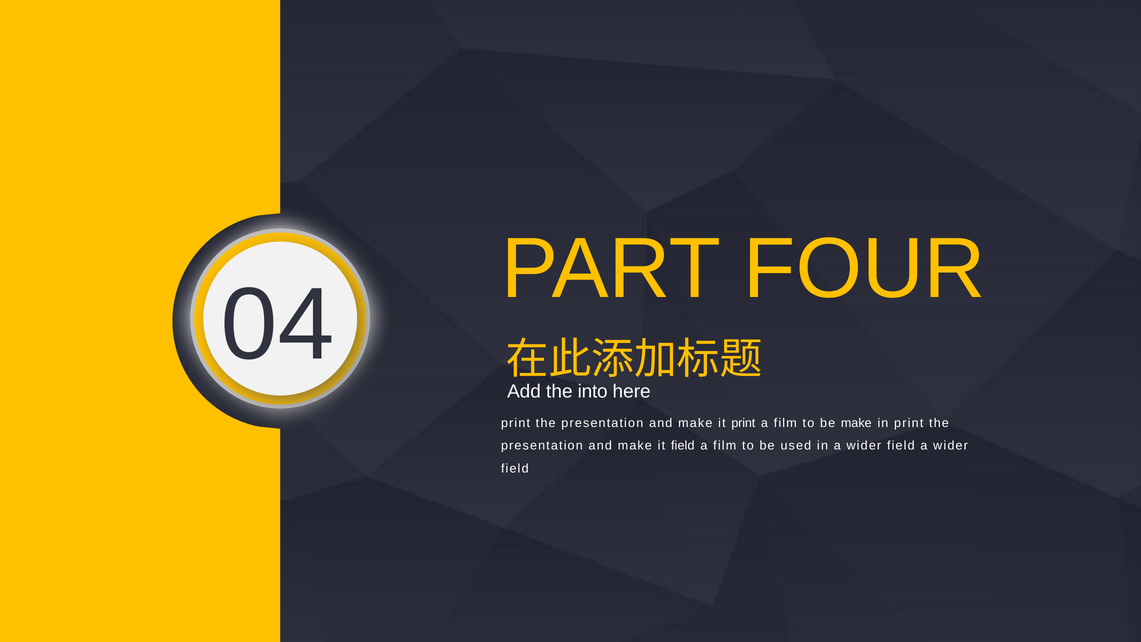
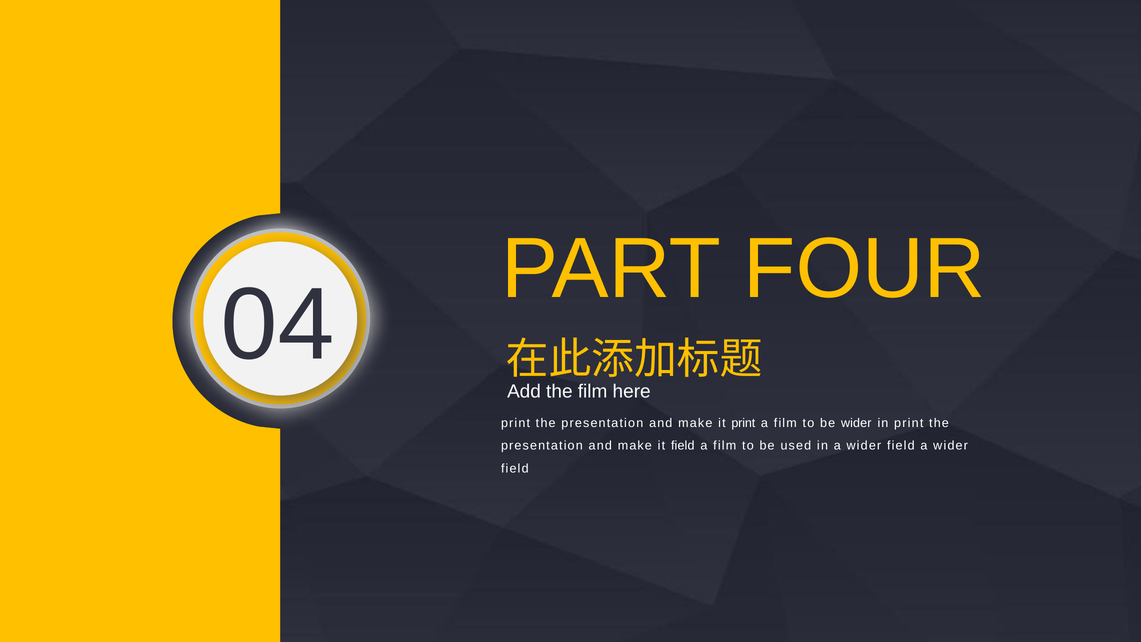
the into: into -> film (593, 391)
be make: make -> wider (856, 423)
